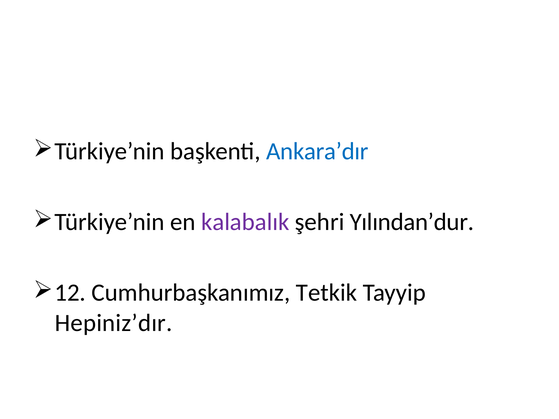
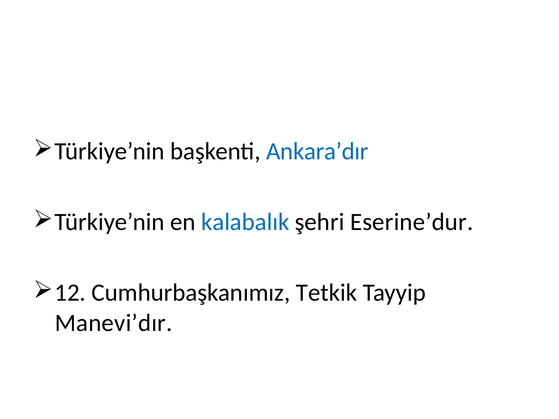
kalabalık colour: purple -> blue (245, 222)
Yılından’dur: Yılından’dur -> Eserine’dur (412, 222)
Hepiniz’dır: Hepiniz’dır -> Manevi’dır (114, 323)
